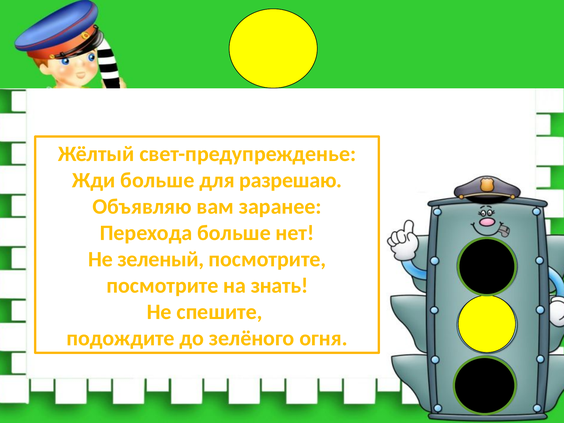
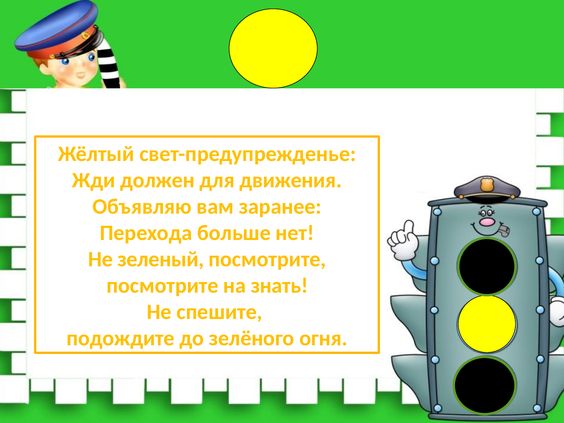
Жди больше: больше -> должен (158, 180)
разрешаю: разрешаю -> движения (291, 180)
